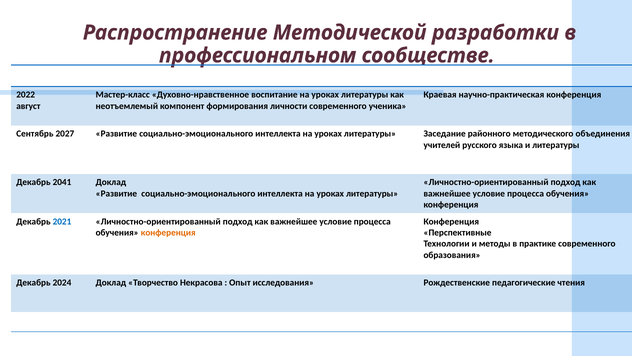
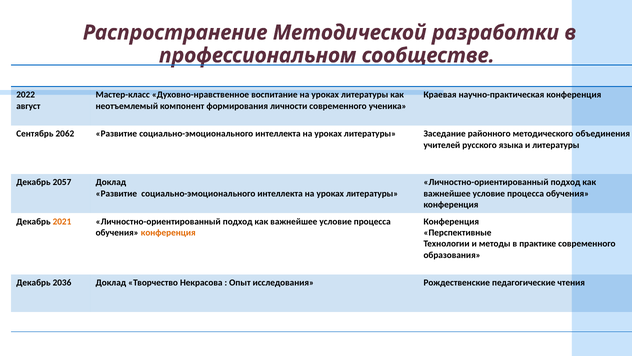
2027: 2027 -> 2062 (65, 134)
2041: 2041 -> 2057 (62, 182)
2021 colour: blue -> orange (62, 221)
2024: 2024 -> 2036 (62, 283)
